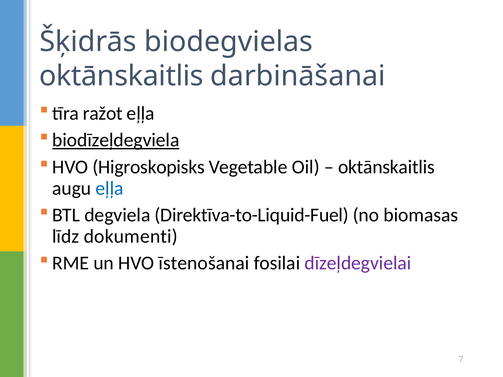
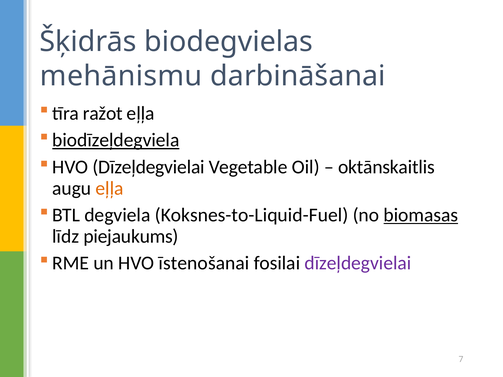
oktānskaitlis: oktānskaitlis -> mehānismu (121, 76)
HVO Higroskopisks: Higroskopisks -> Dīzeļdegvielai (149, 167)
eļļa colour: blue -> orange (110, 188)
Direktīva-to-Liquid-Fuel: Direktīva-to-Liquid-Fuel -> Koksnes-to-Liquid-Fuel (252, 215)
biomasas underline: none -> present (421, 215)
dokumenti: dokumenti -> piejaukums (131, 236)
